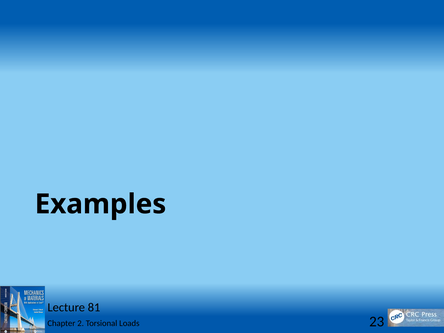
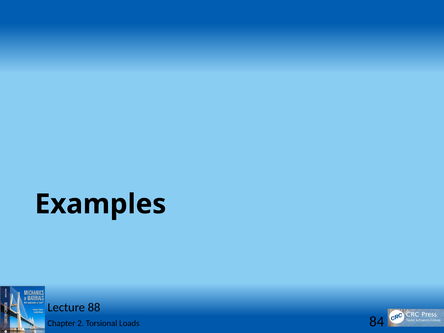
81: 81 -> 88 (94, 307)
23: 23 -> 84 (377, 321)
